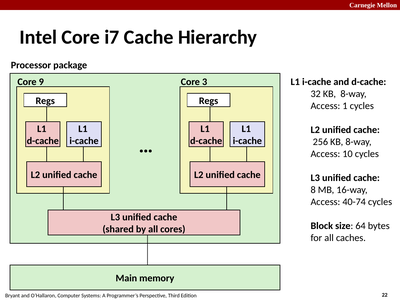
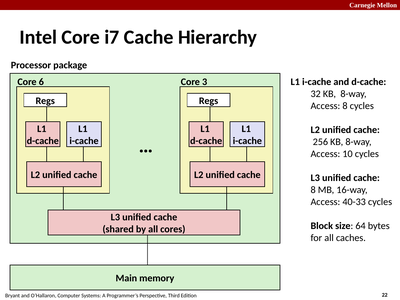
9: 9 -> 6 (41, 82)
Access 1: 1 -> 8 (345, 106)
40-74: 40-74 -> 40-33 (354, 202)
